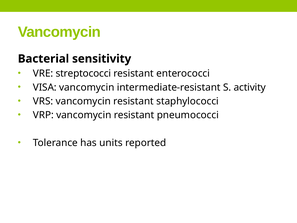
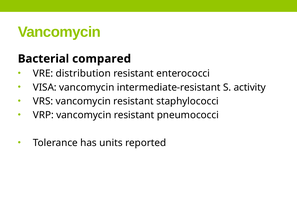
sensitivity: sensitivity -> compared (102, 59)
streptococci: streptococci -> distribution (83, 73)
